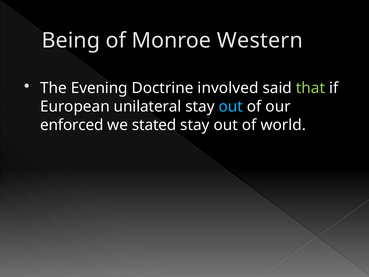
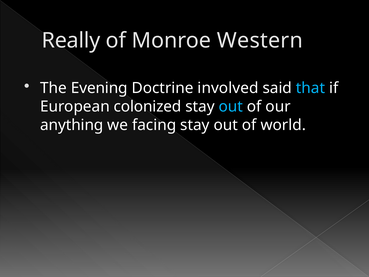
Being: Being -> Really (71, 41)
that colour: light green -> light blue (311, 88)
unilateral: unilateral -> colonized (148, 107)
enforced: enforced -> anything (72, 125)
stated: stated -> facing (154, 125)
